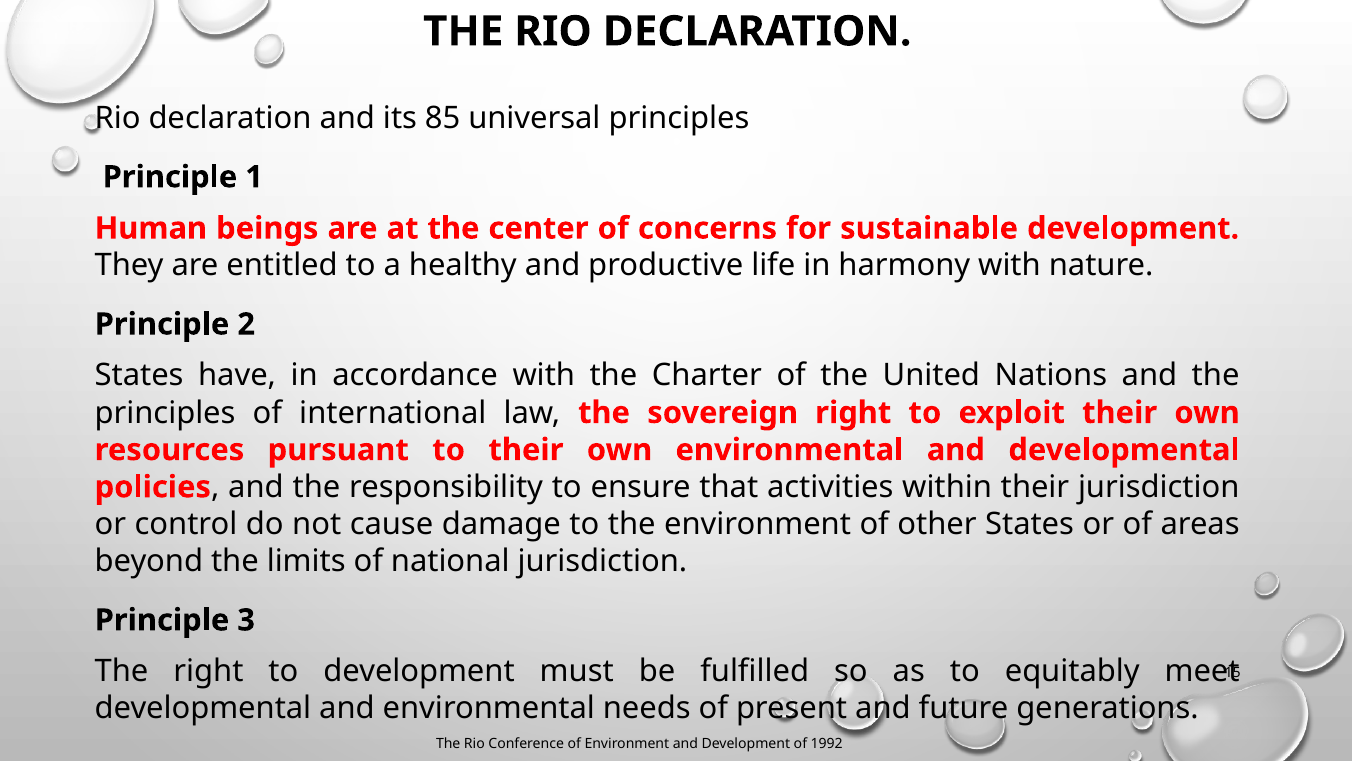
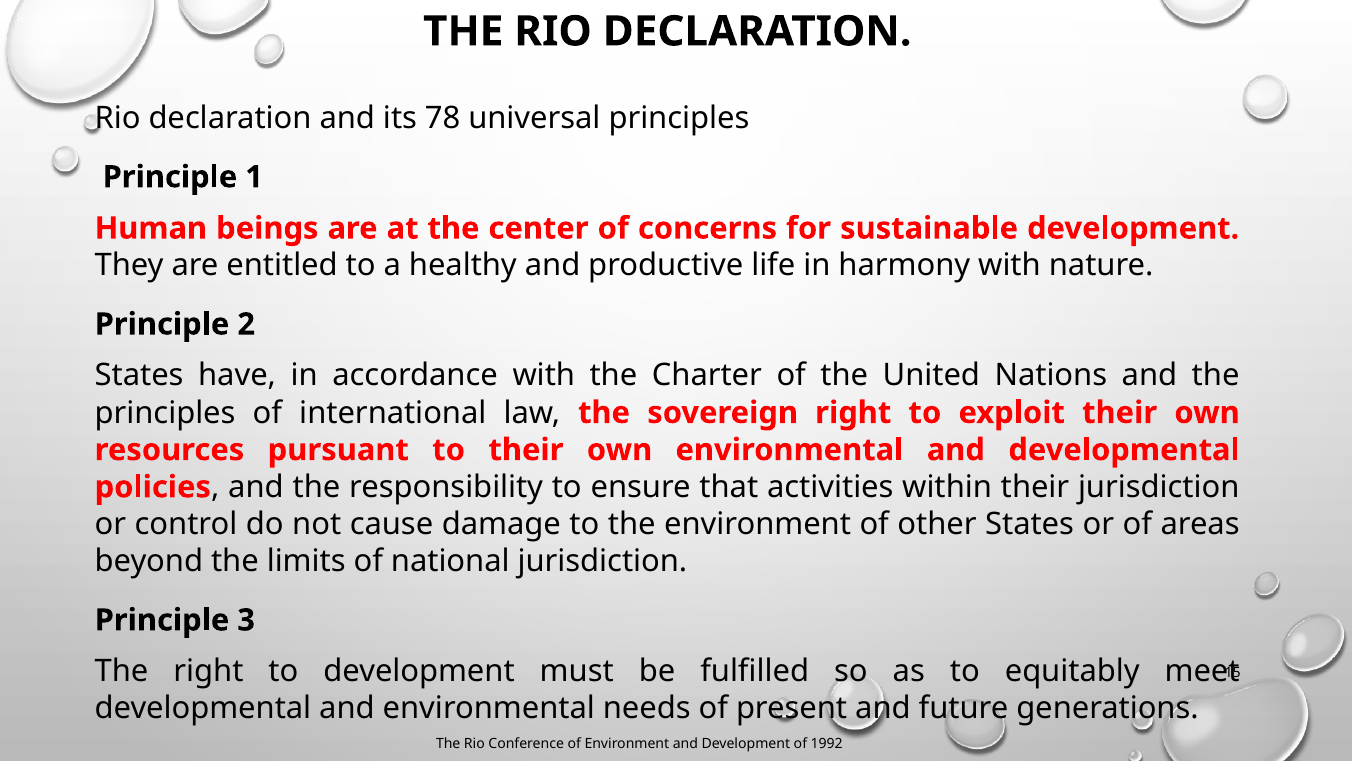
85: 85 -> 78 (443, 118)
